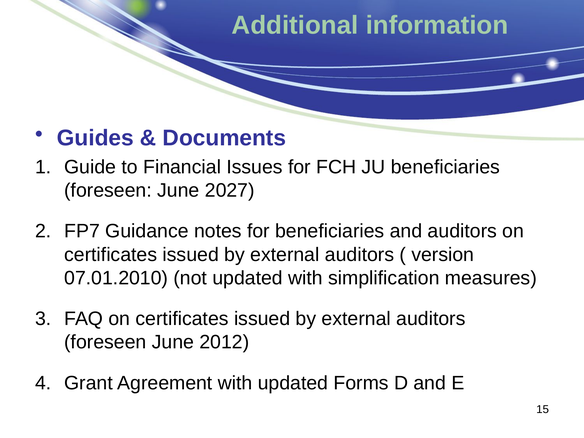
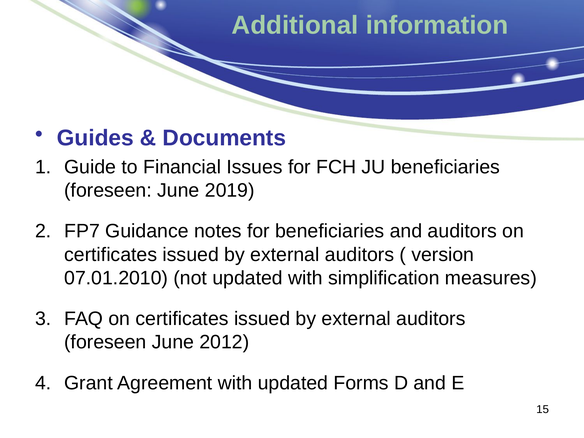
2027: 2027 -> 2019 (230, 190)
